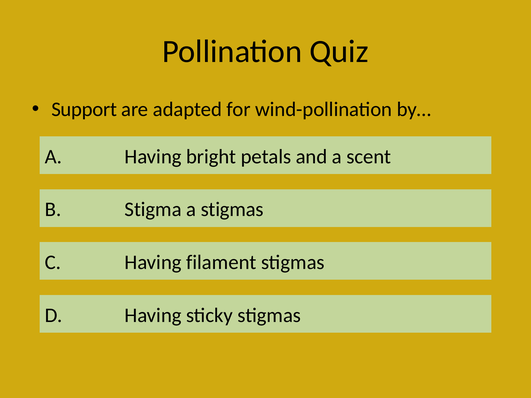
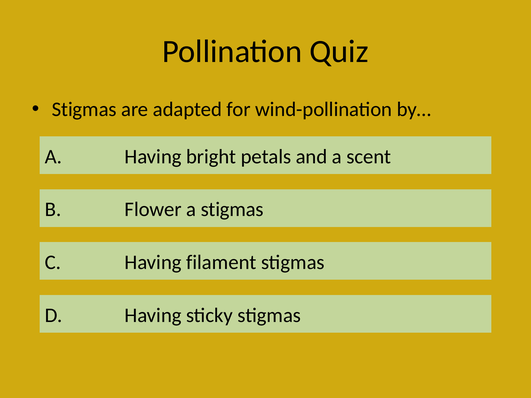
Support: Support -> Stigmas (84, 109)
Stigma: Stigma -> Flower (153, 210)
